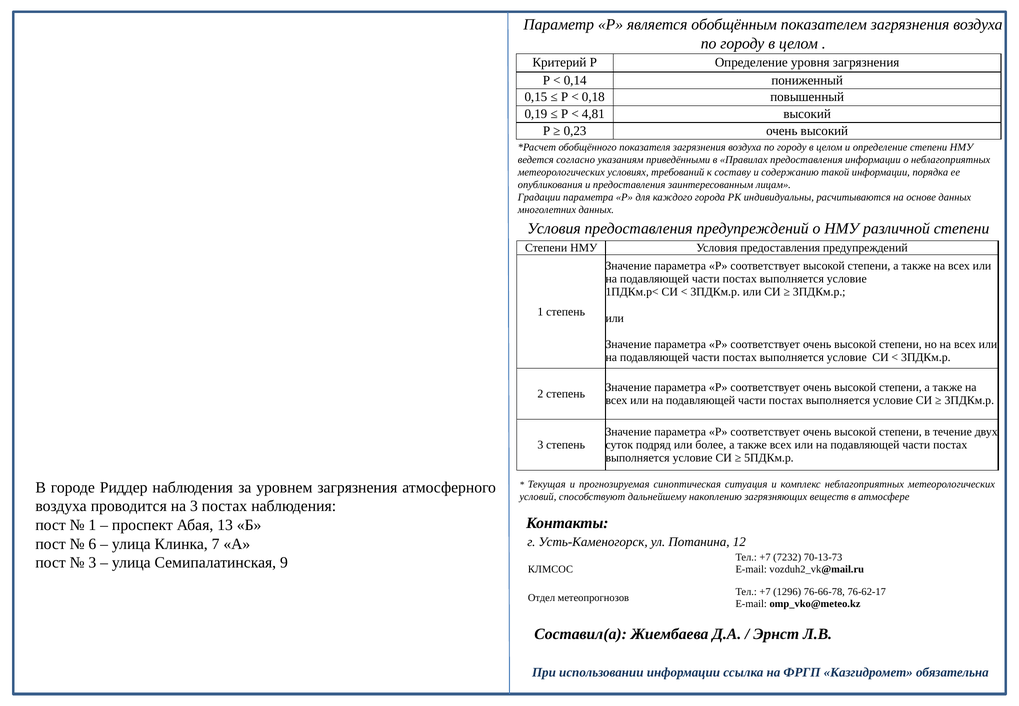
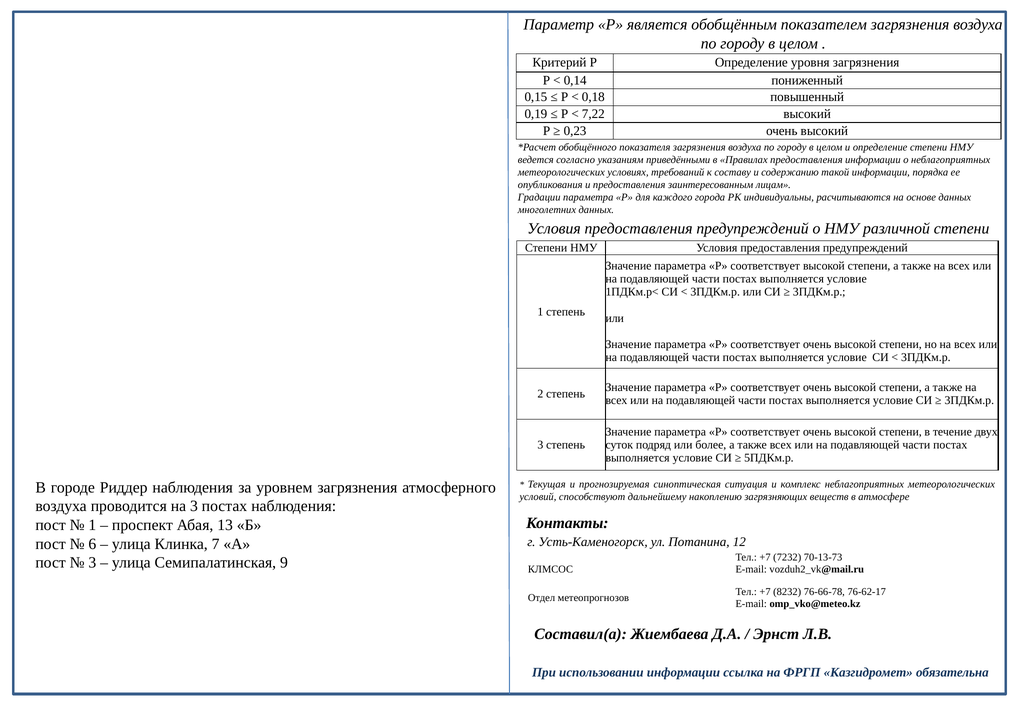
4,81: 4,81 -> 7,22 (593, 114)
1296: 1296 -> 8232 (787, 592)
